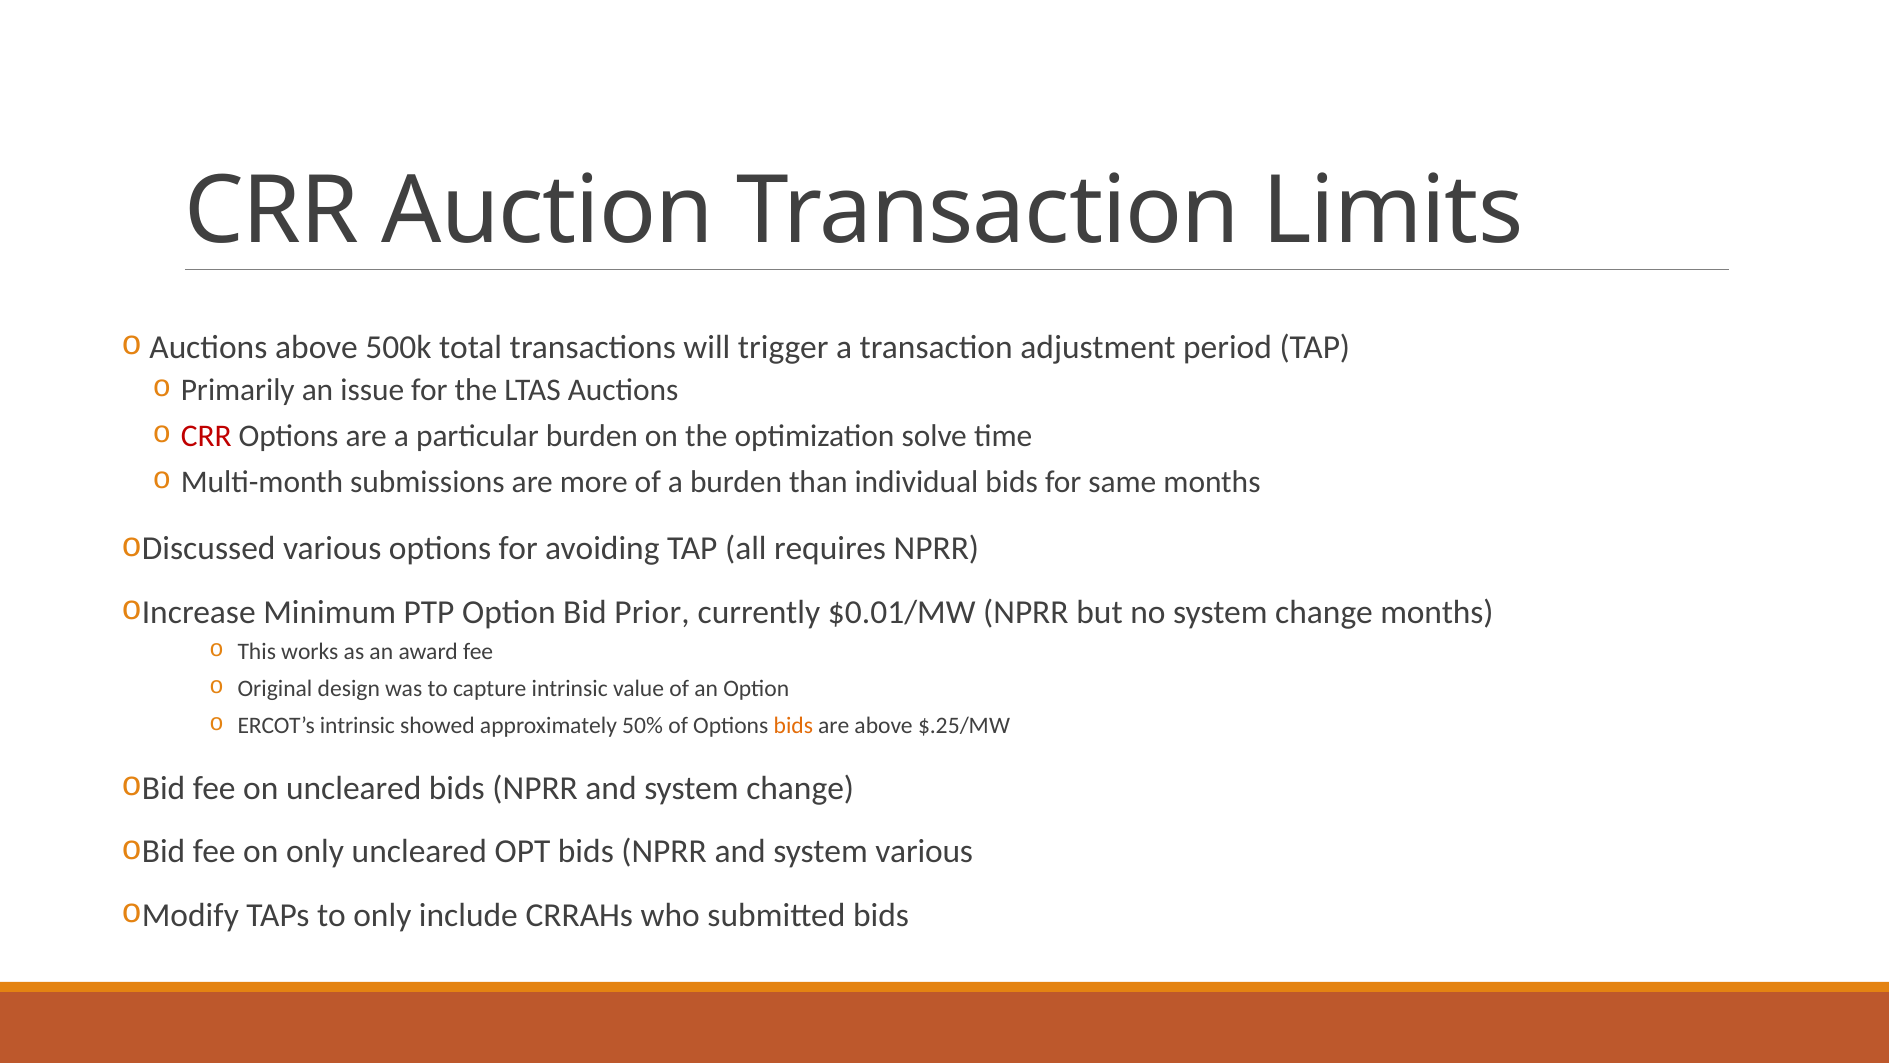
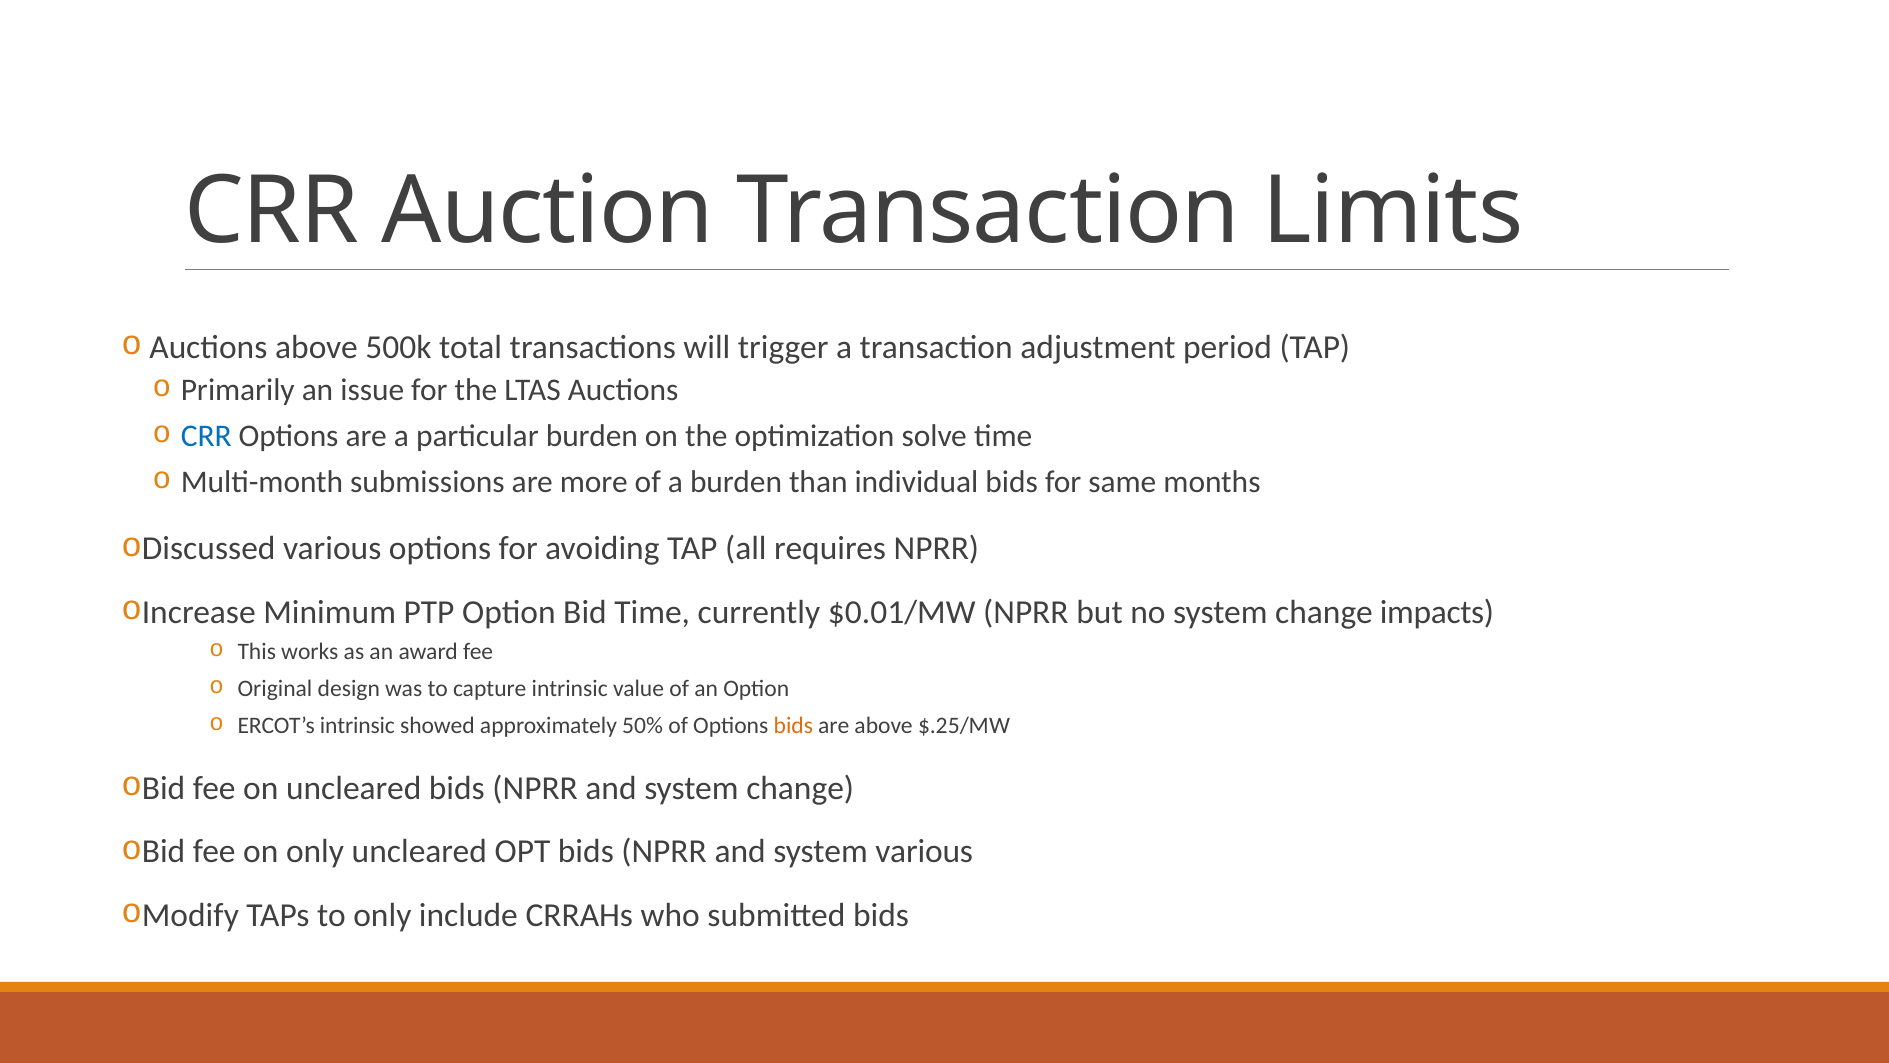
CRR colour: red -> blue (206, 436)
Bid Prior: Prior -> Time (652, 612)
change months: months -> impacts (1437, 612)
